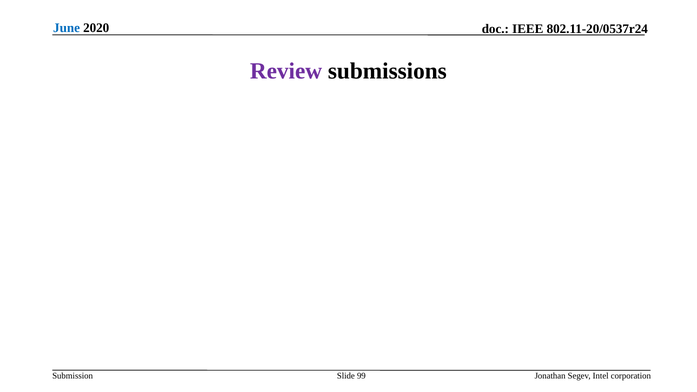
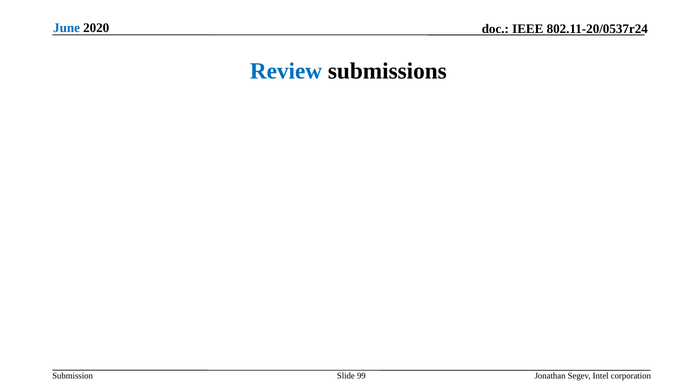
Review colour: purple -> blue (286, 71)
